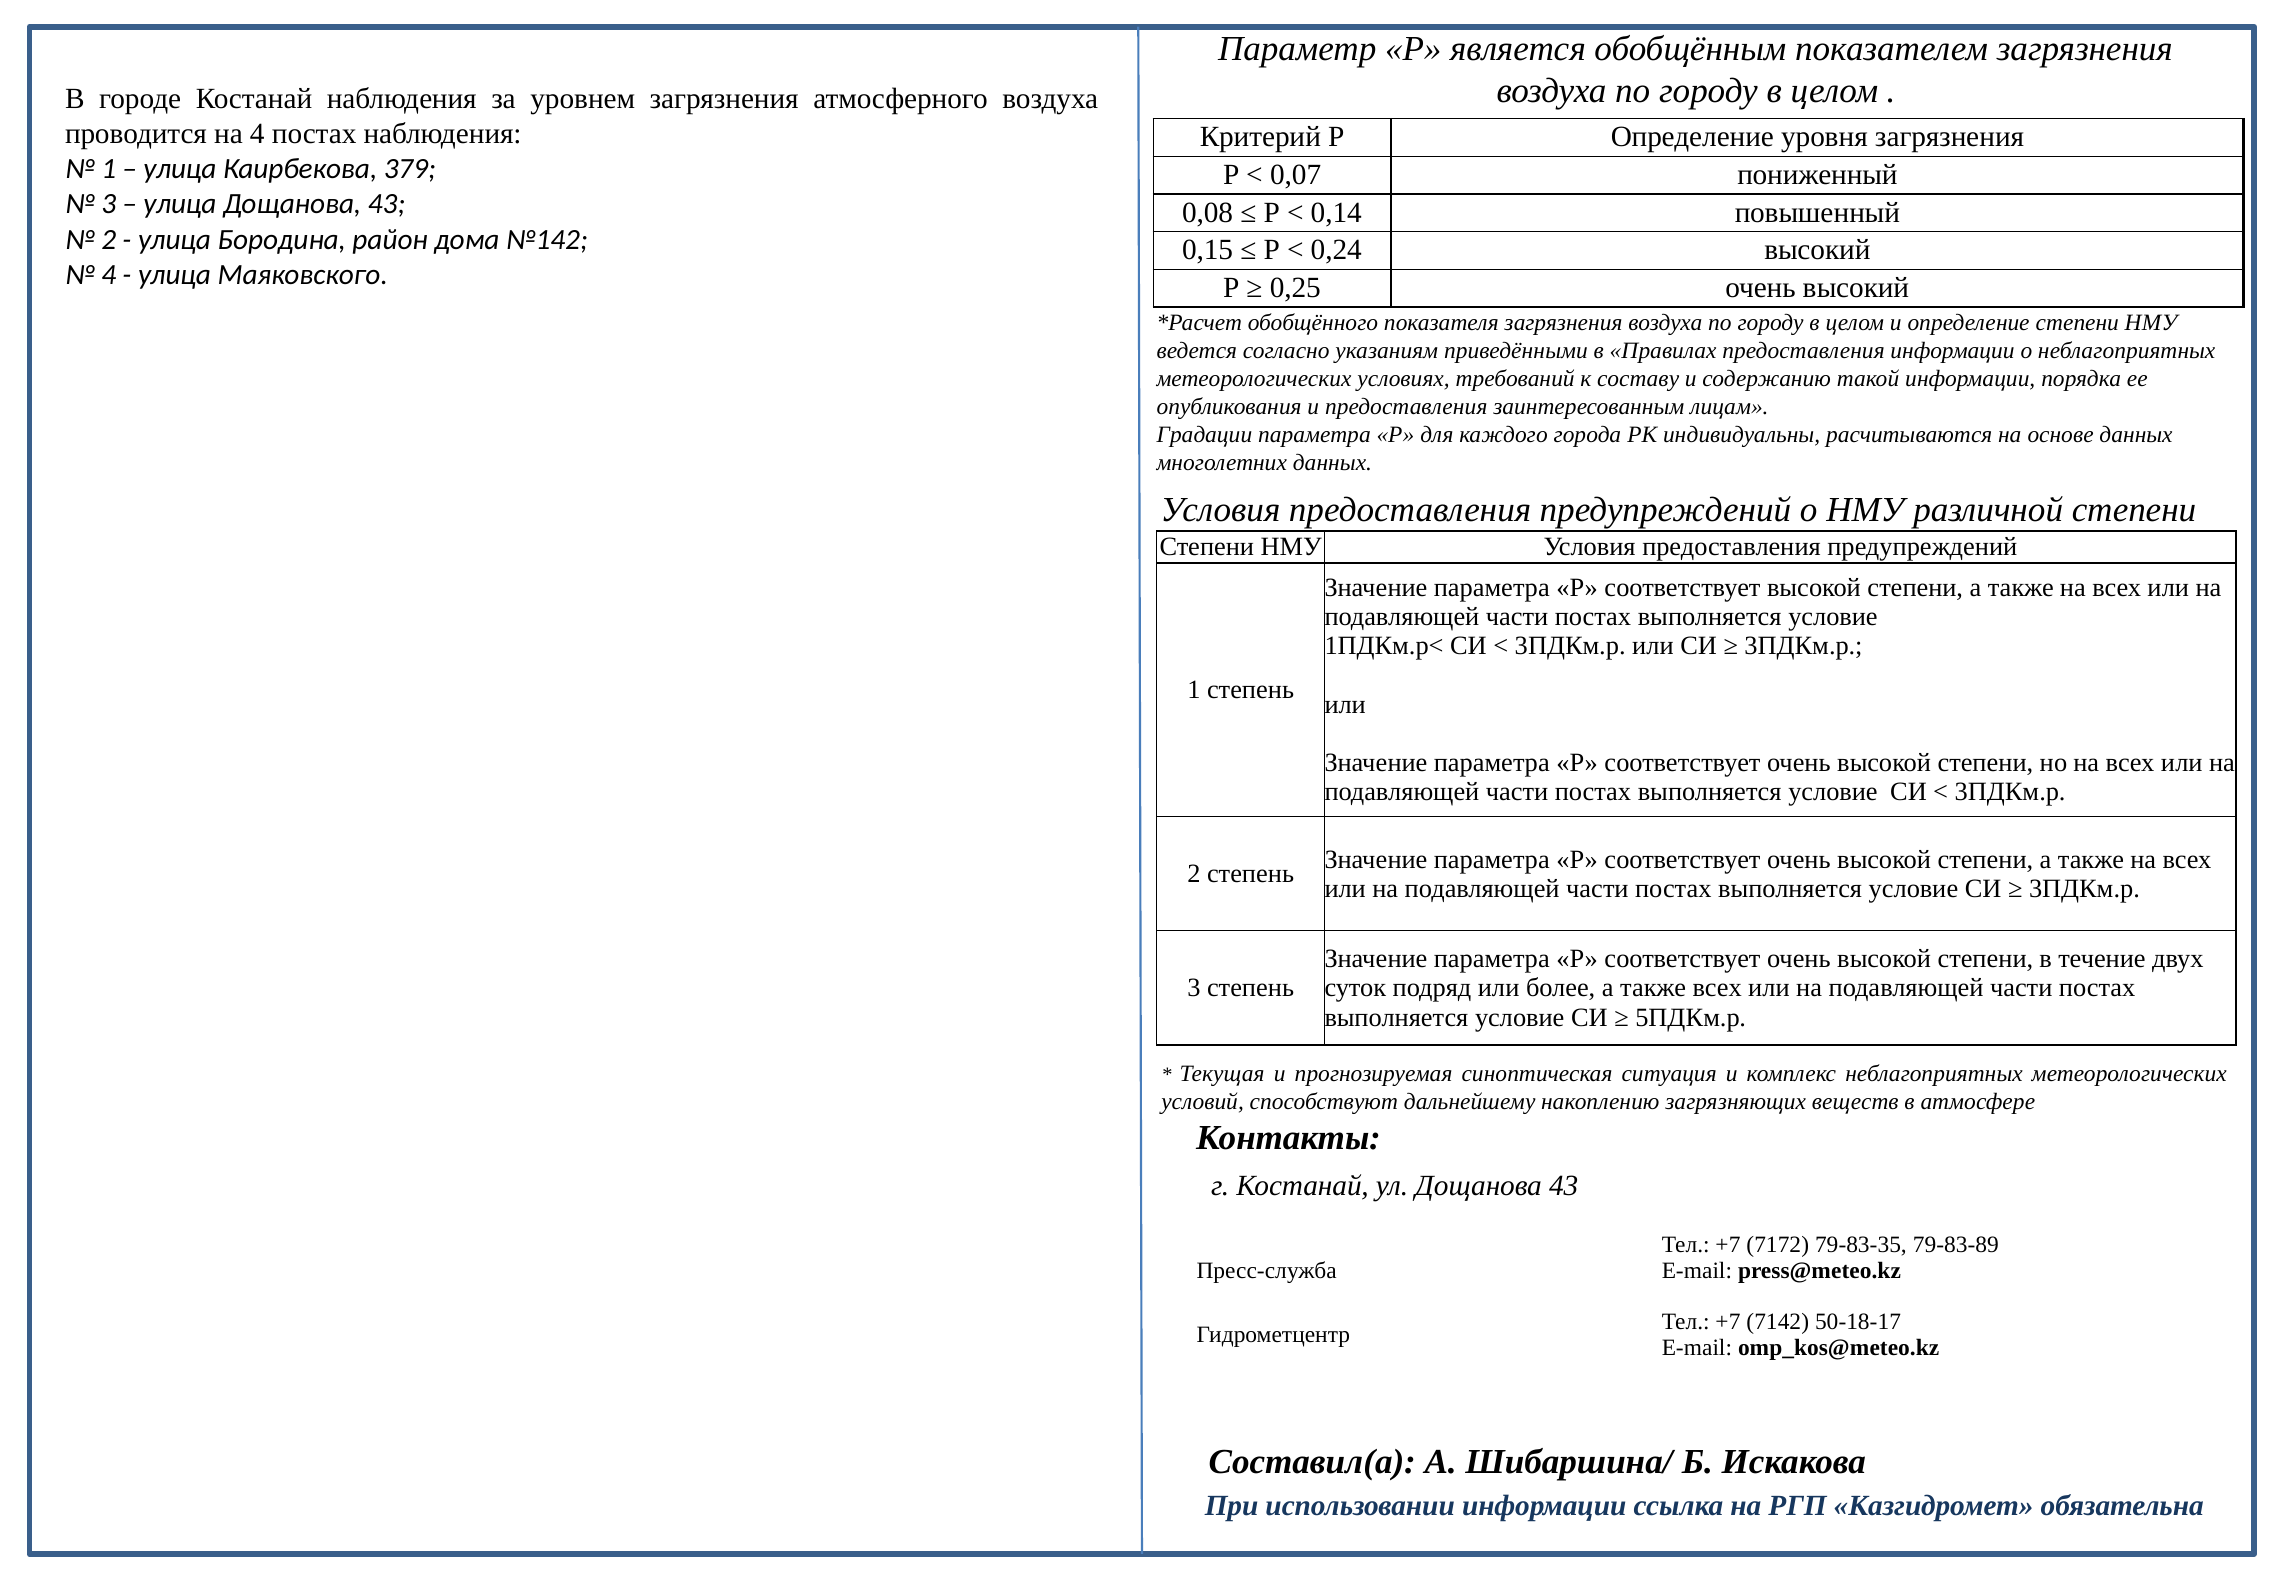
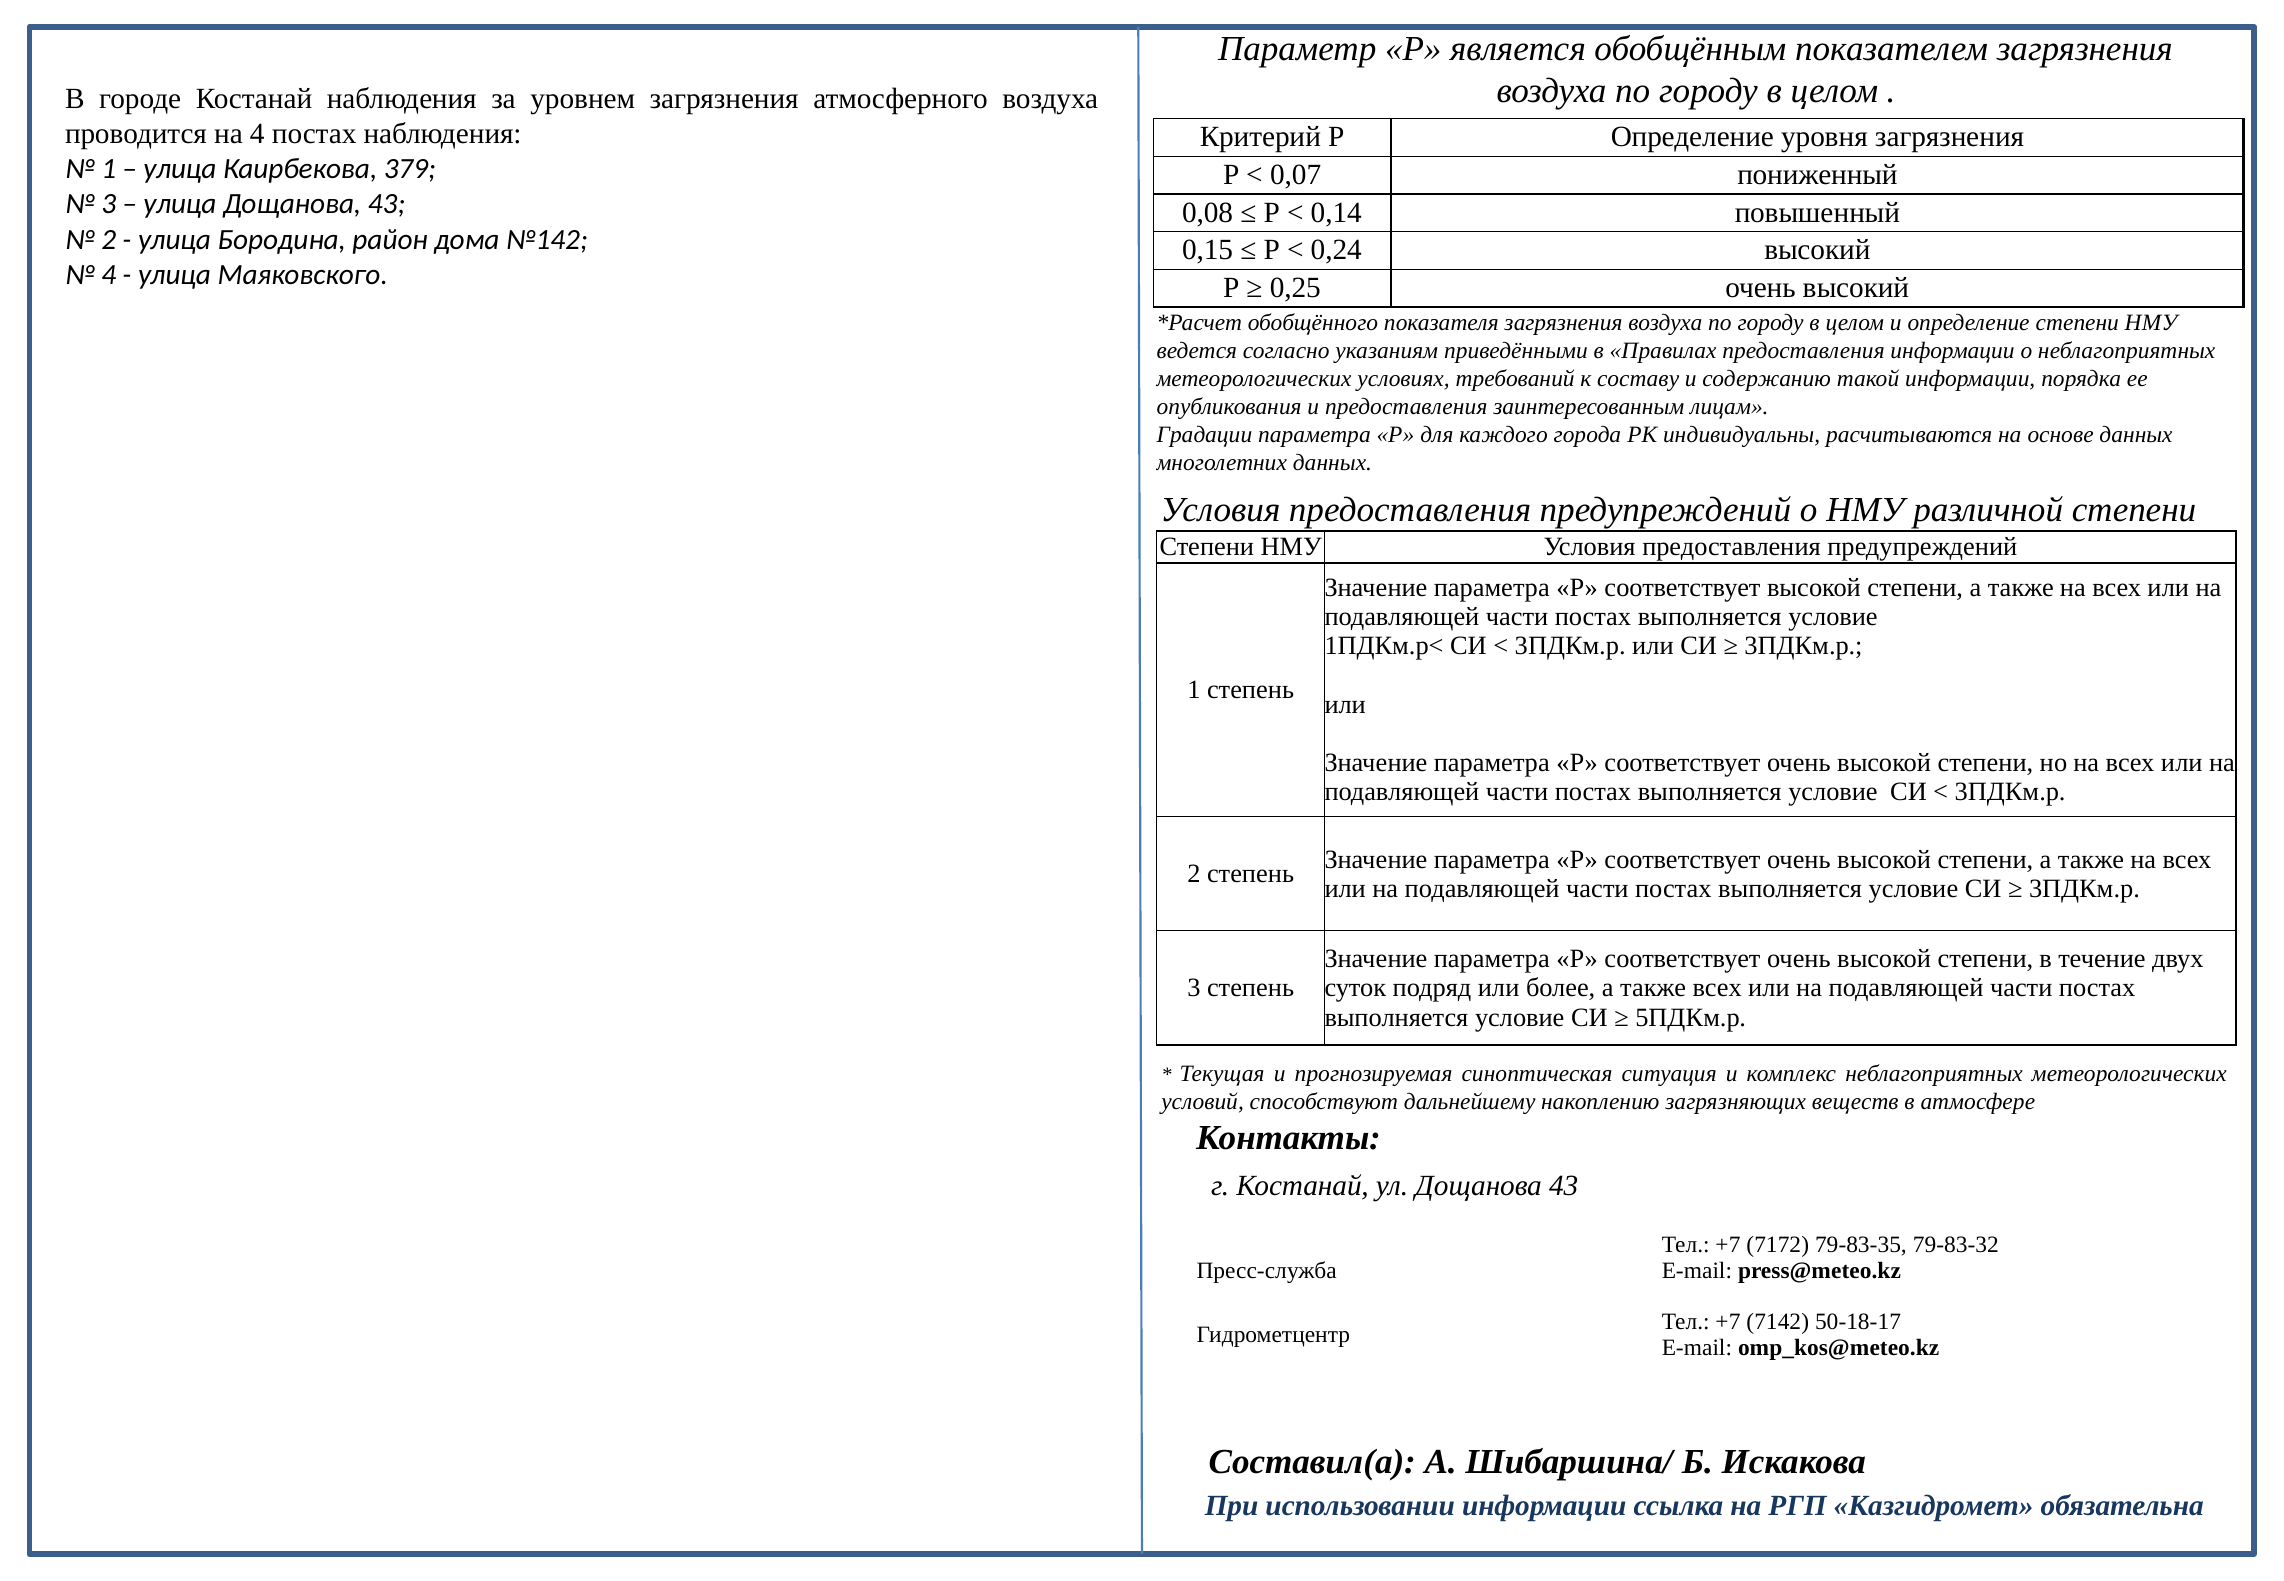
79-83-89: 79-83-89 -> 79-83-32 (1956, 1245)
